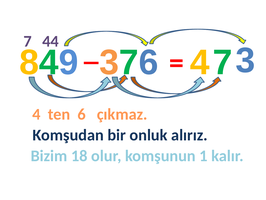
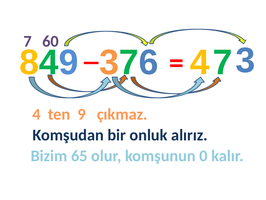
44: 44 -> 60 (50, 41)
6: 6 -> 9 (82, 114)
18: 18 -> 65 (79, 156)
1: 1 -> 0 (203, 156)
